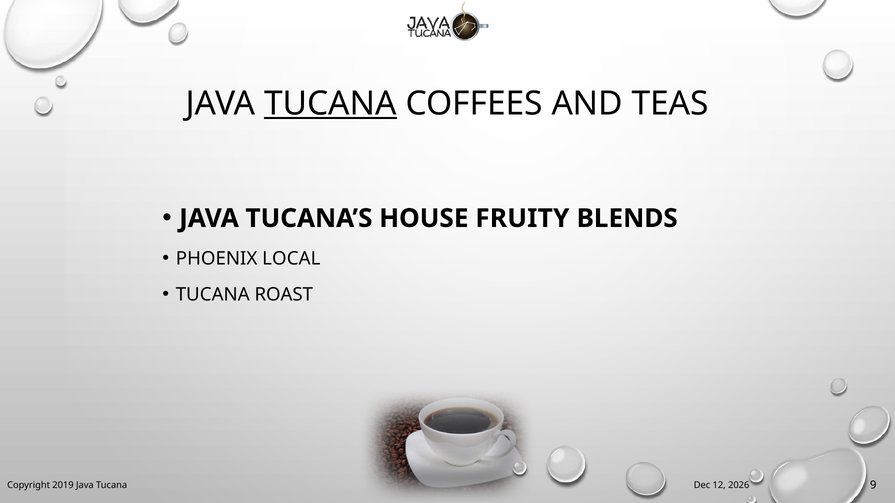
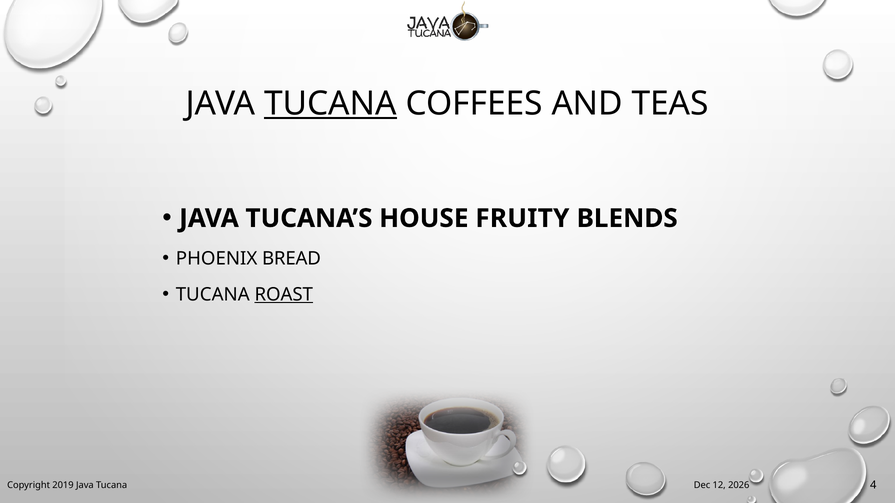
LOCAL: LOCAL -> BREAD (291, 259)
ROAST underline: none -> present (284, 295)
9: 9 -> 4 (873, 485)
